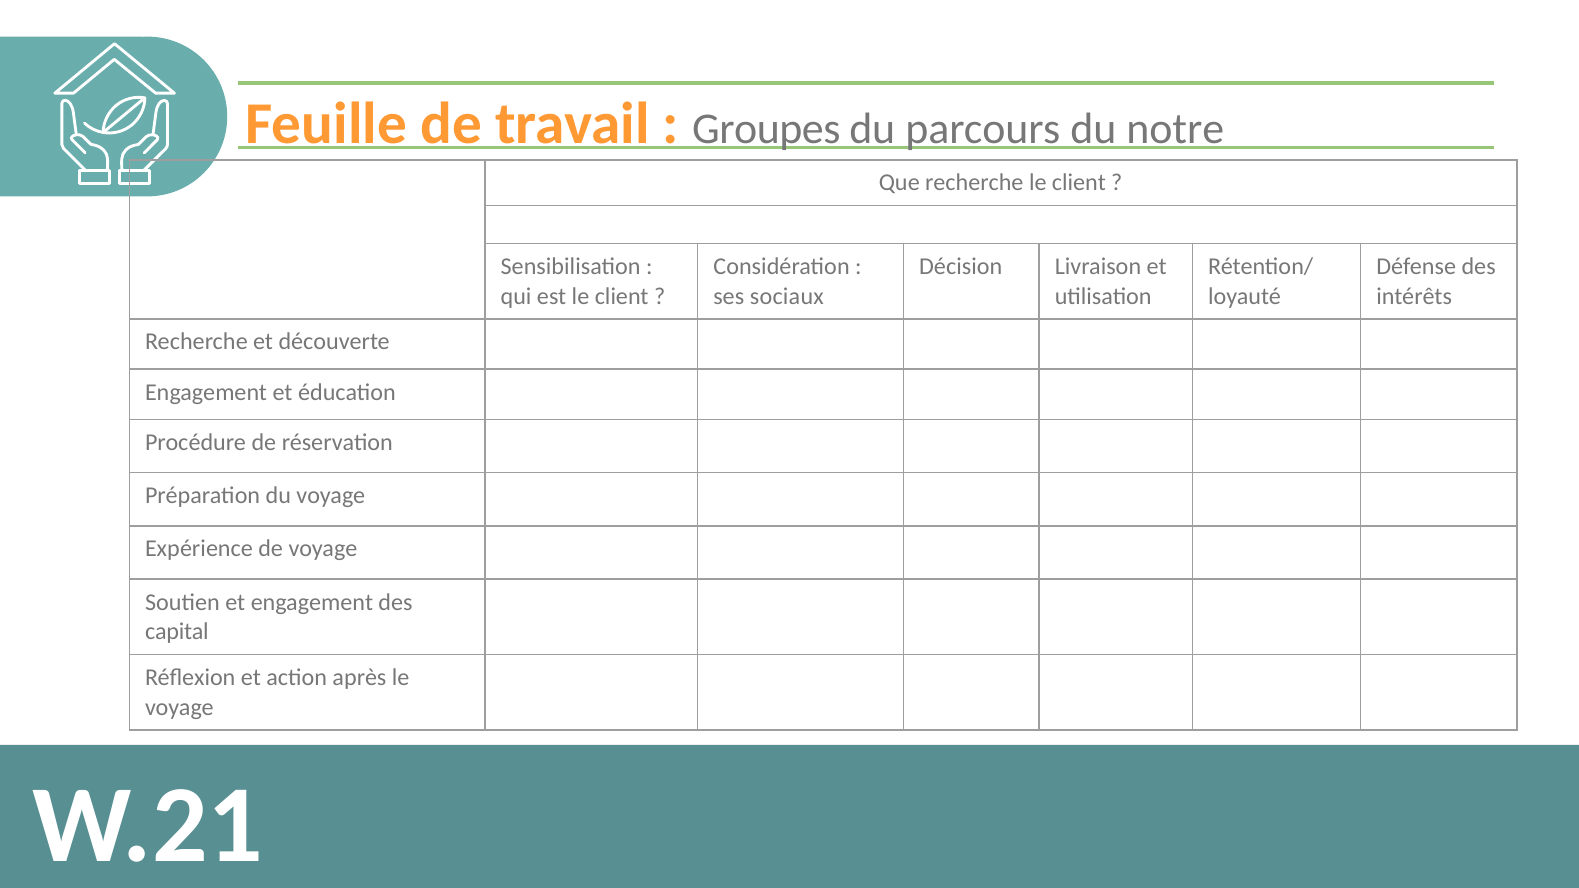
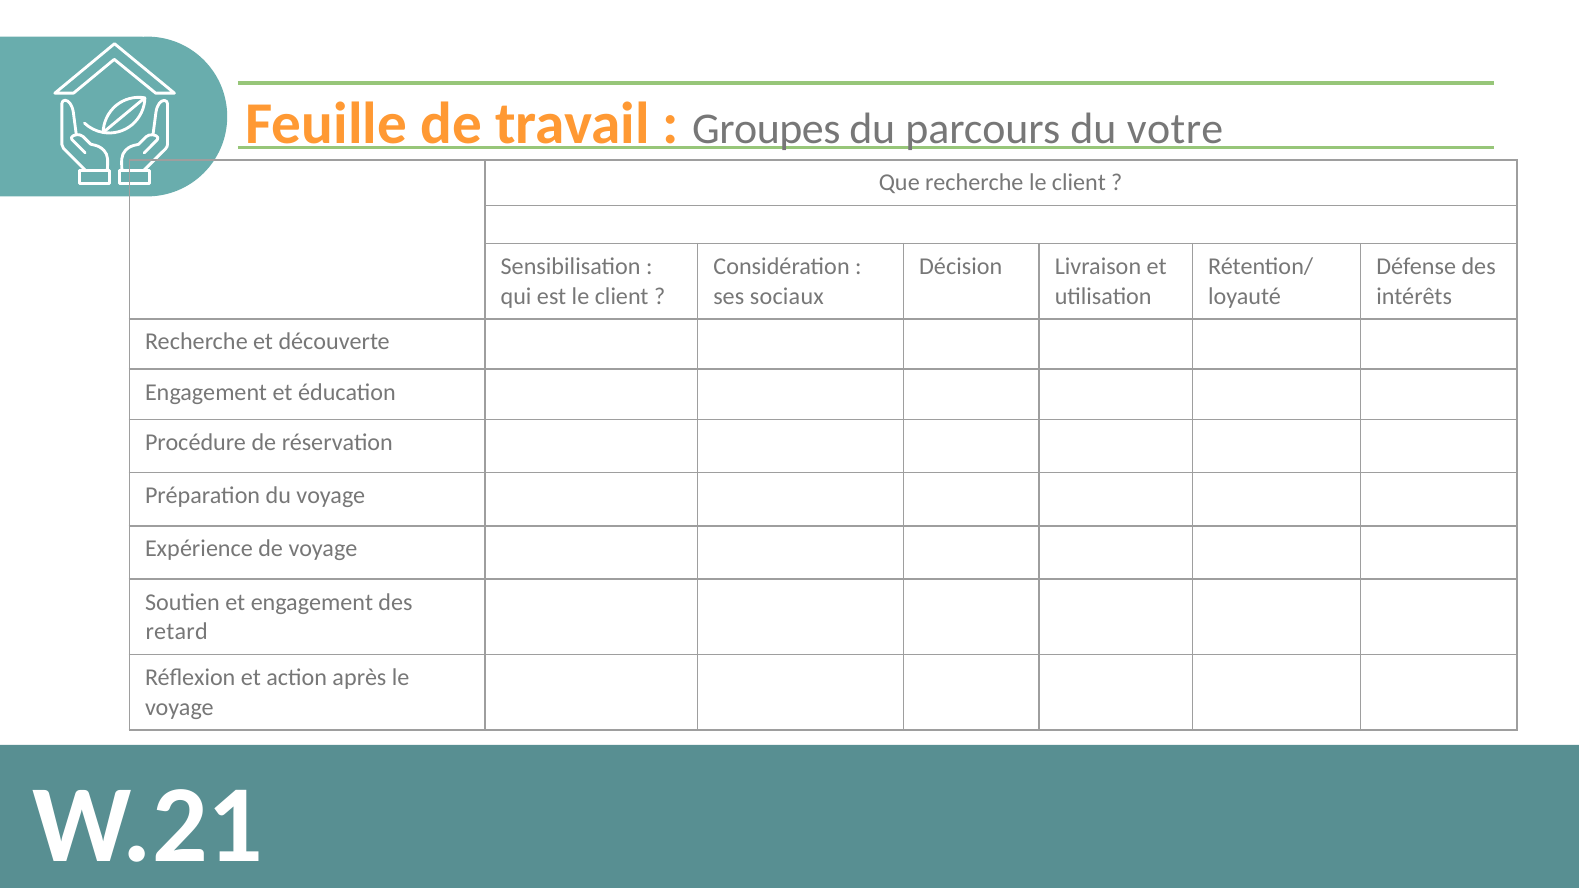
notre: notre -> votre (1175, 129)
capital: capital -> retard (177, 632)
